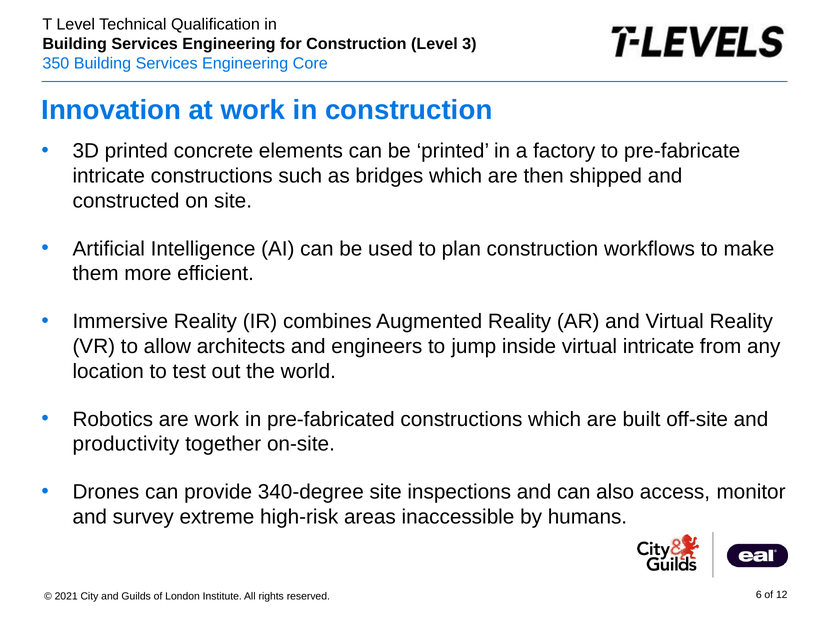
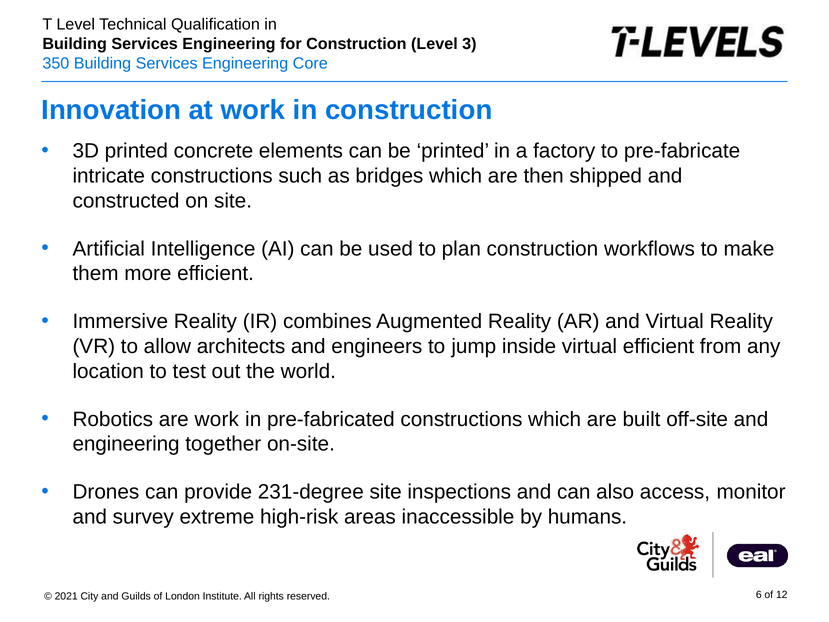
virtual intricate: intricate -> efficient (659, 346)
productivity: productivity -> engineering (126, 444)
340-degree: 340-degree -> 231-degree (311, 492)
